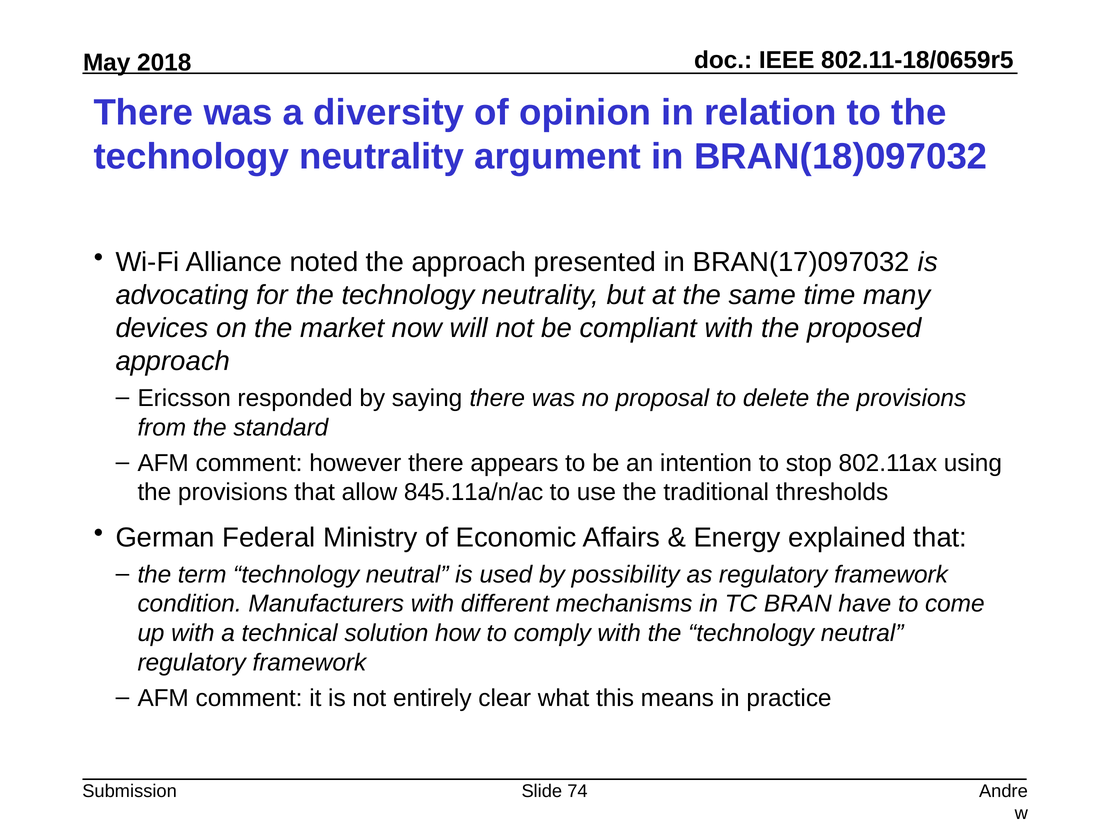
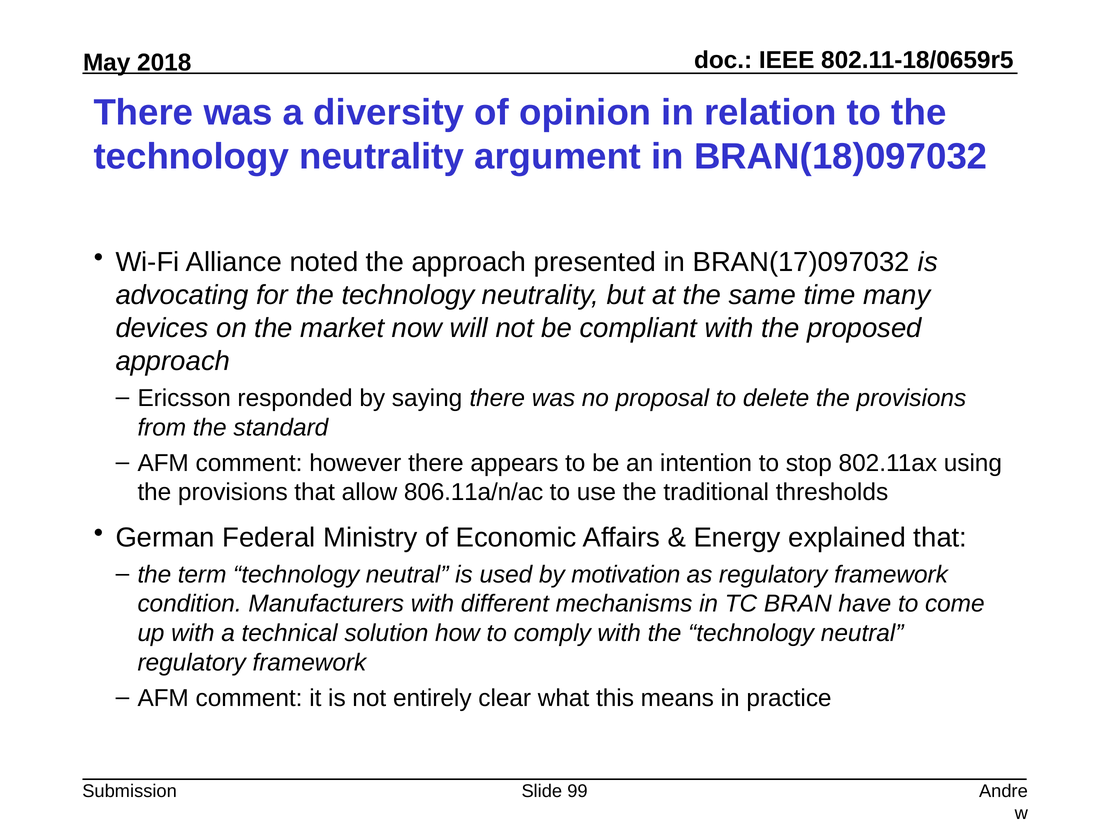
845.11a/n/ac: 845.11a/n/ac -> 806.11a/n/ac (474, 492)
possibility: possibility -> motivation (626, 575)
74: 74 -> 99 (577, 791)
